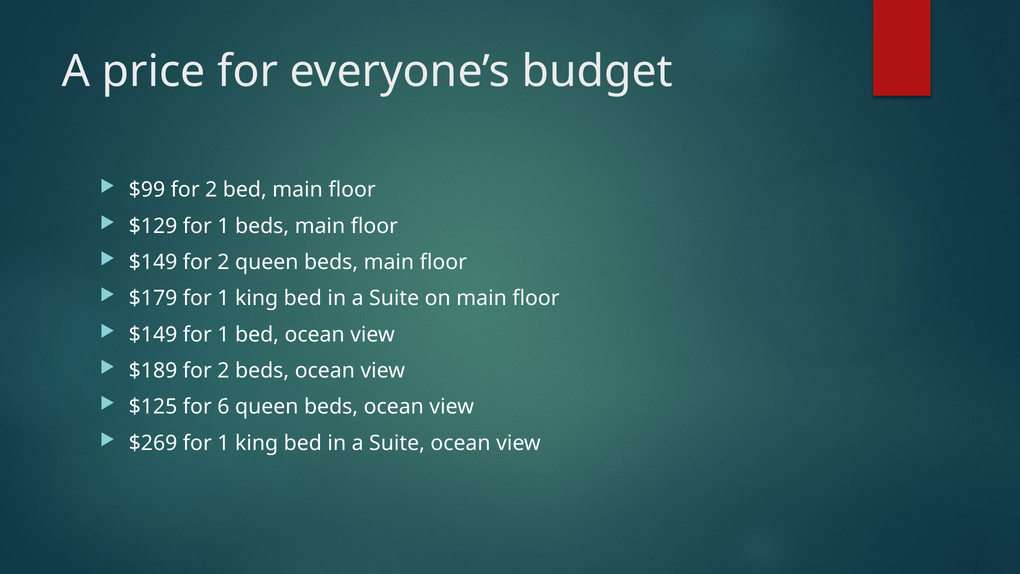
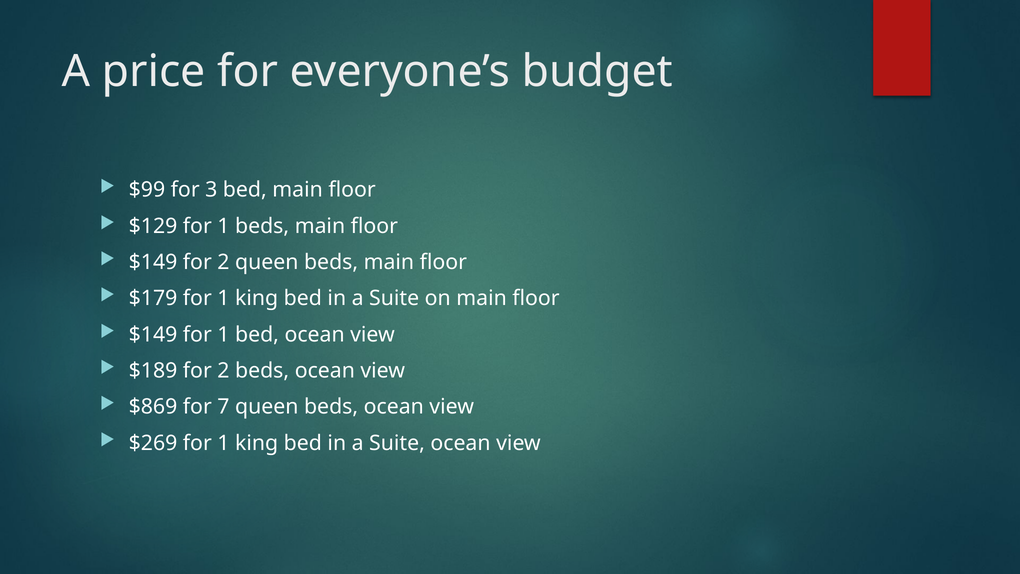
$99 for 2: 2 -> 3 (211, 190)
$125: $125 -> $869 (153, 407)
6: 6 -> 7 (223, 407)
